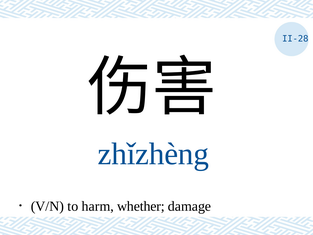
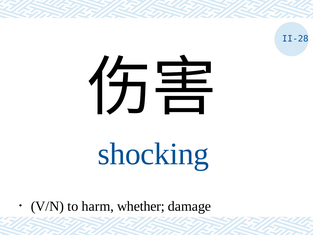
zhǐzhèng: zhǐzhèng -> shocking (153, 154)
